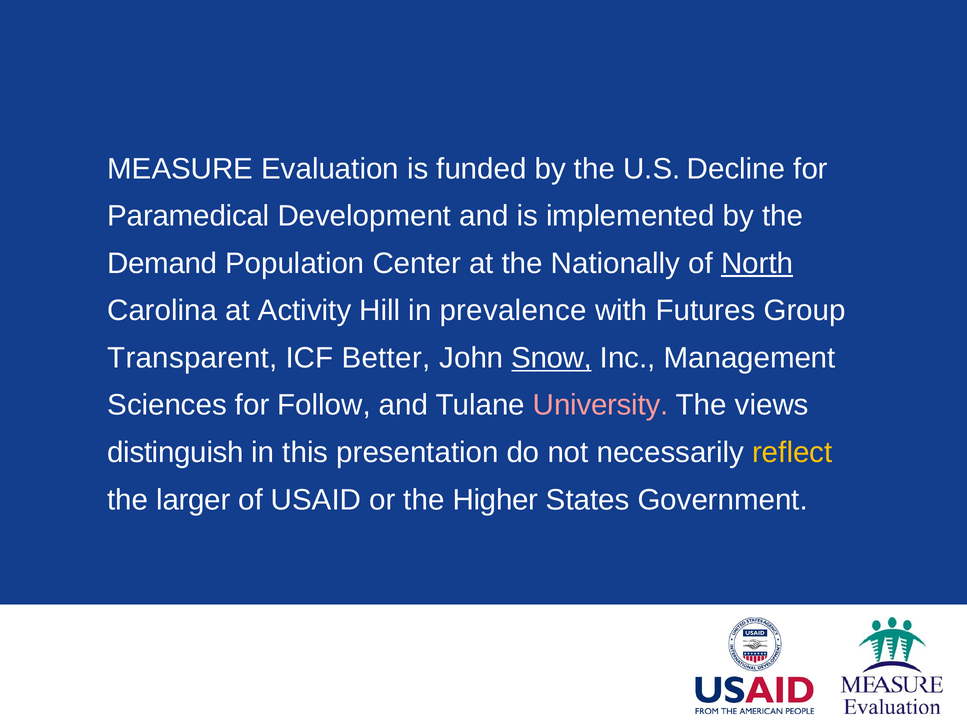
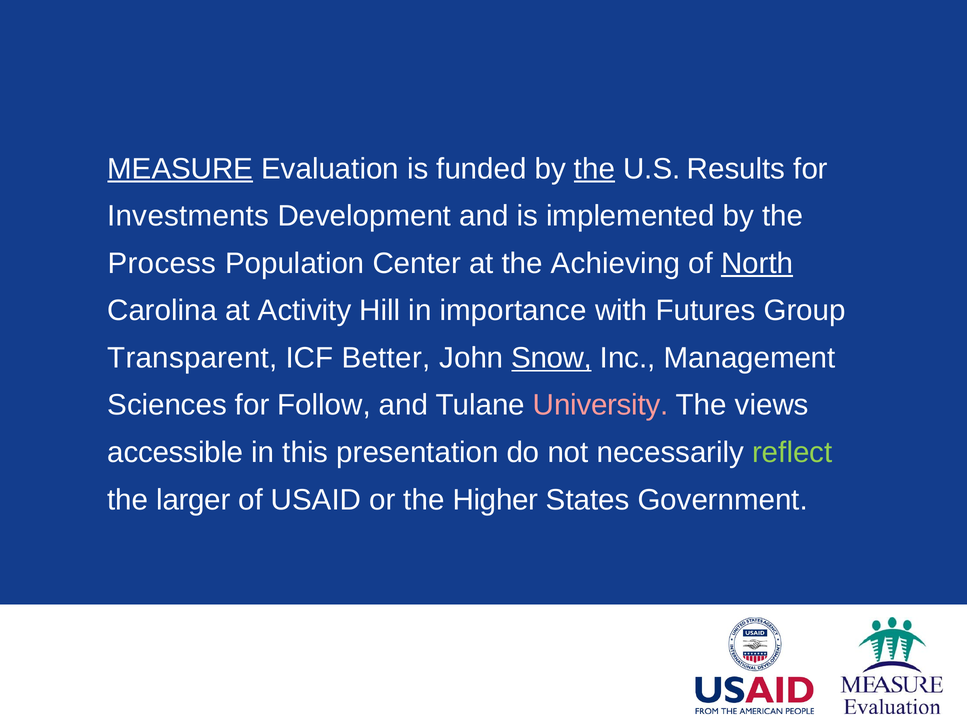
MEASURE underline: none -> present (180, 169)
the underline: none -> present (594, 169)
Decline: Decline -> Results (736, 169)
Paramedical: Paramedical -> Investments (188, 216)
Demand: Demand -> Process (162, 263)
Nationally: Nationally -> Achieving (615, 263)
prevalence: prevalence -> importance (513, 310)
distinguish: distinguish -> accessible (175, 452)
reflect colour: yellow -> light green (792, 452)
